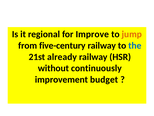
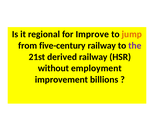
the colour: blue -> purple (135, 45)
already: already -> derived (62, 57)
continuously: continuously -> employment (96, 68)
budget: budget -> billions (104, 79)
